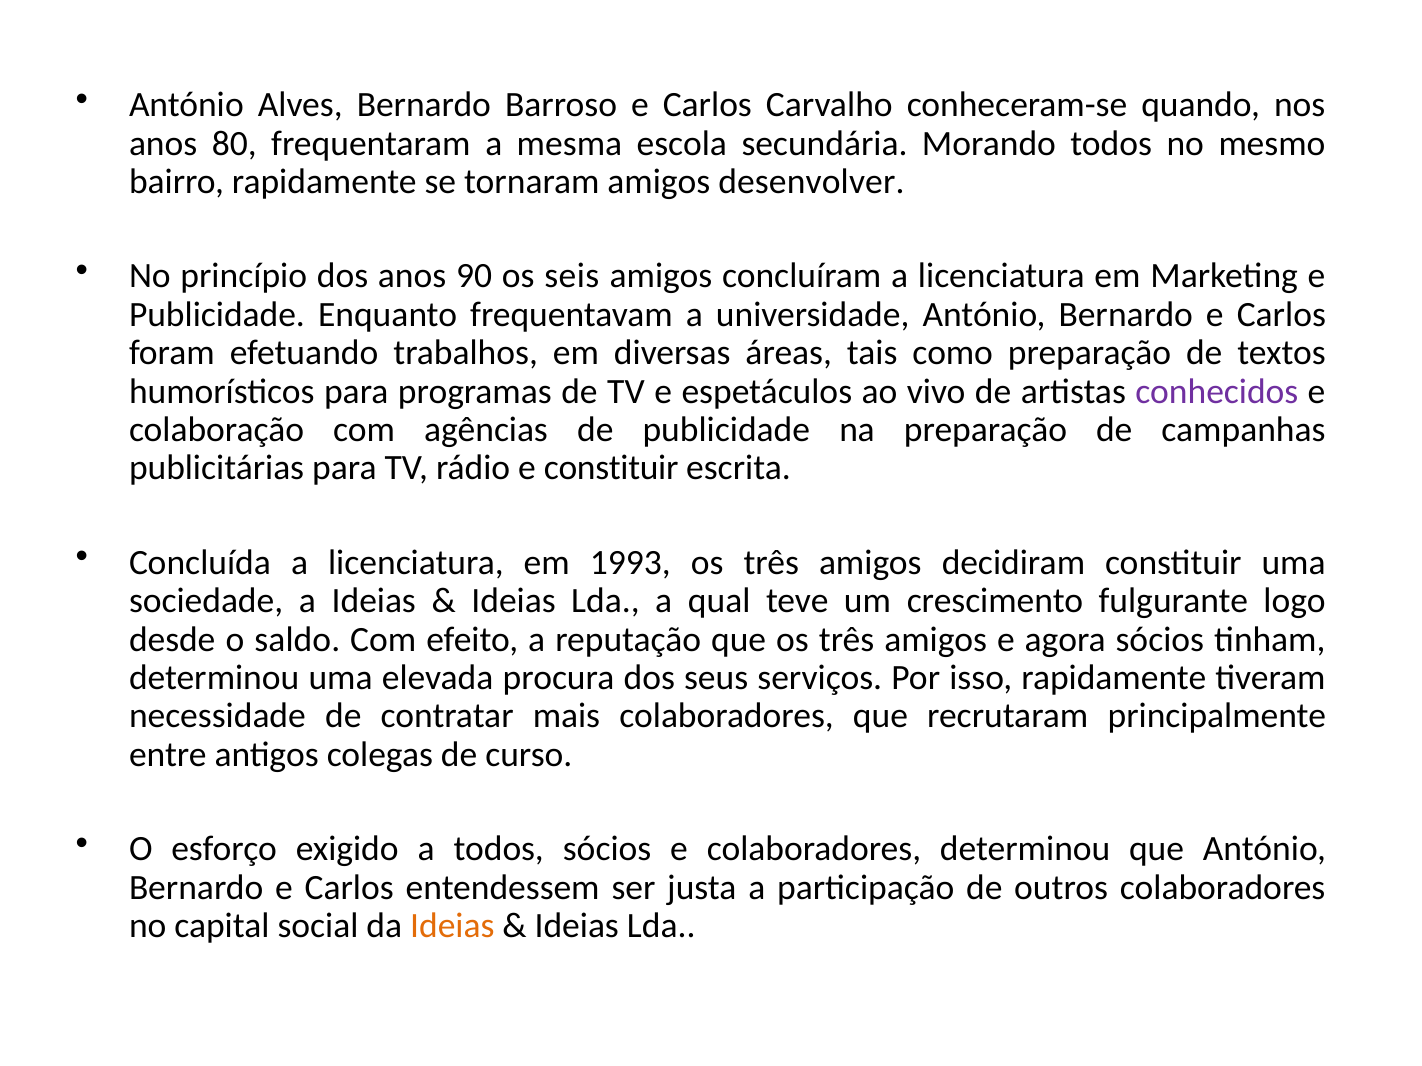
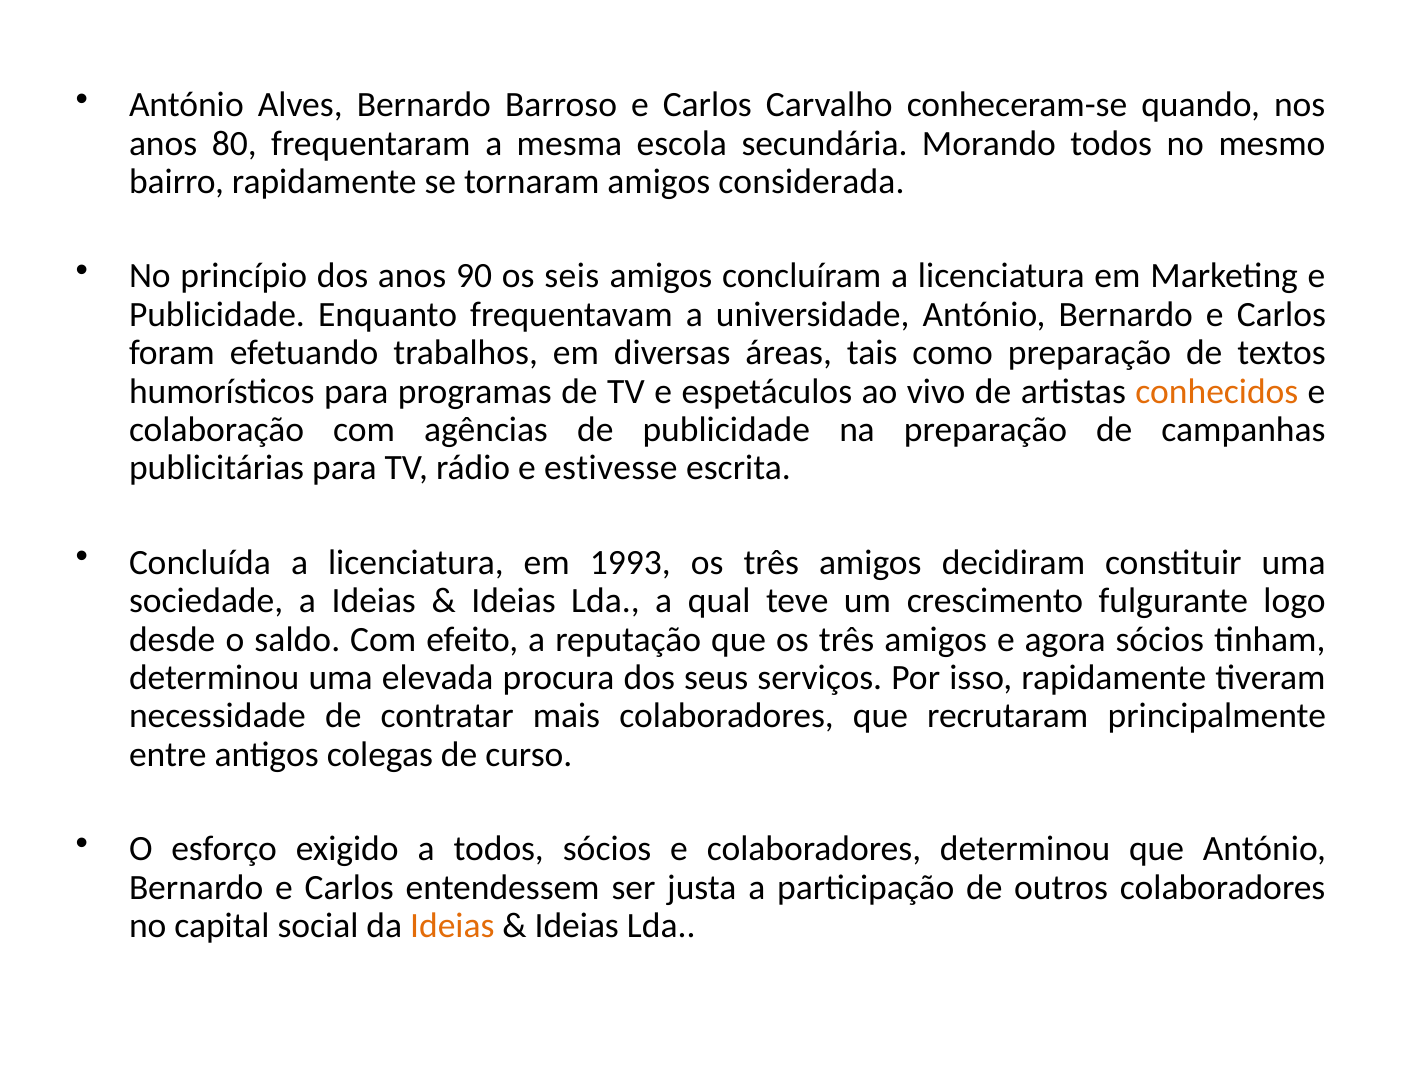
desenvolver: desenvolver -> considerada (811, 182)
conhecidos colour: purple -> orange (1217, 392)
e constituir: constituir -> estivesse (611, 468)
